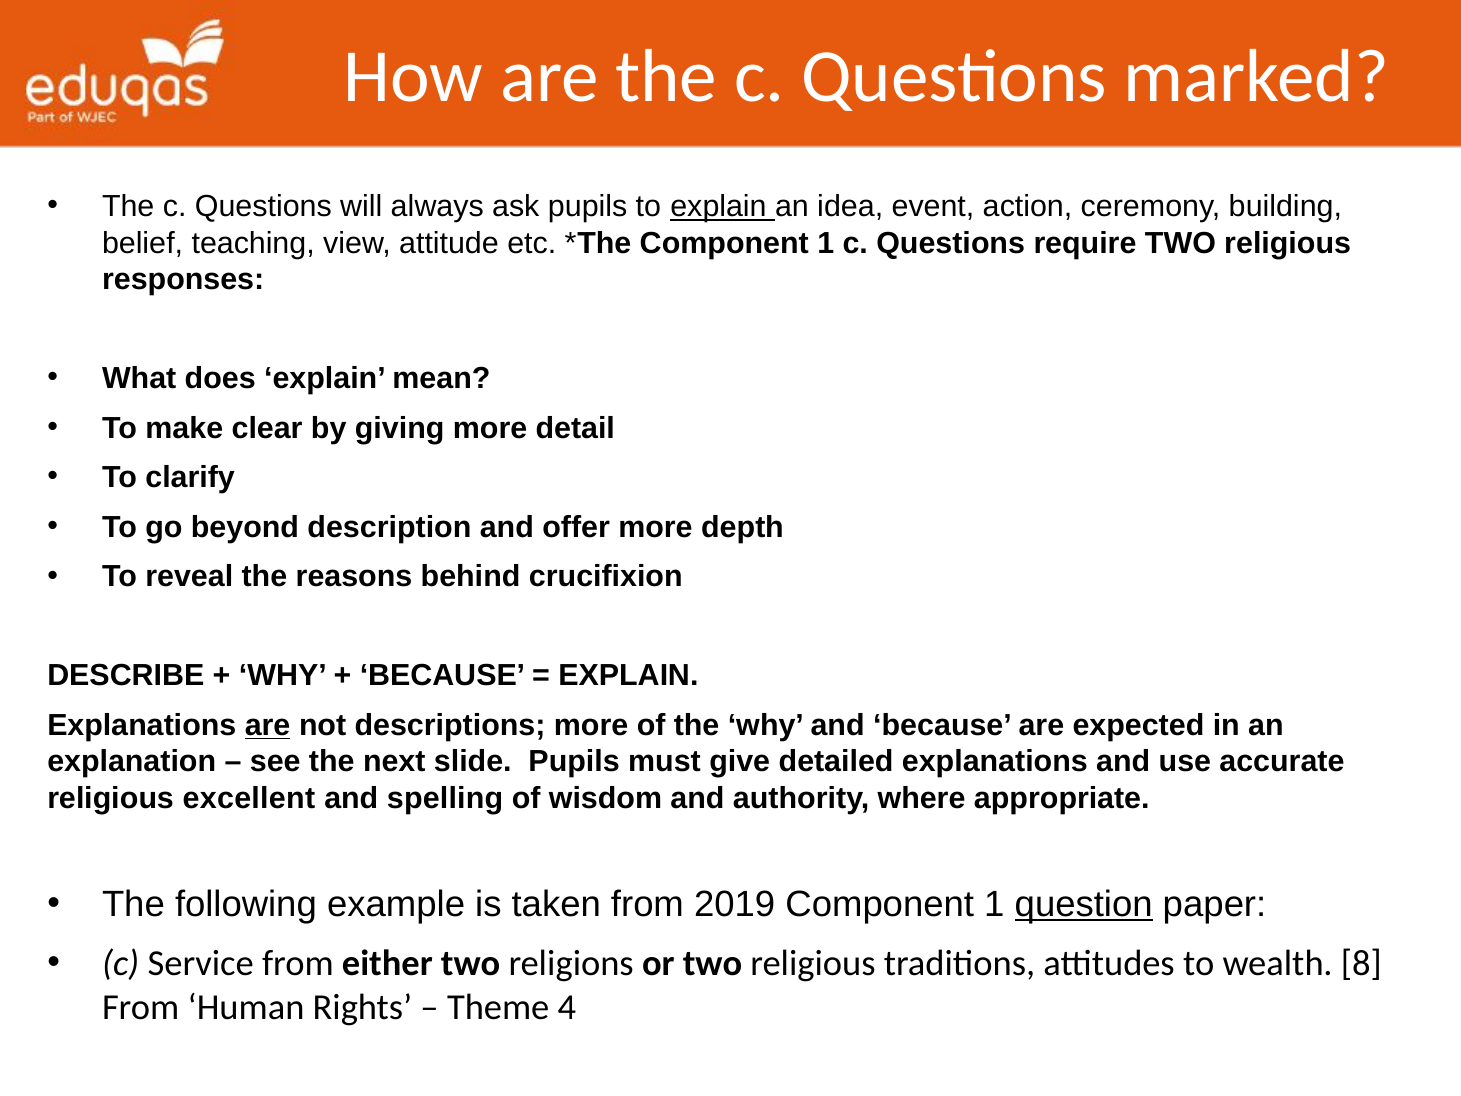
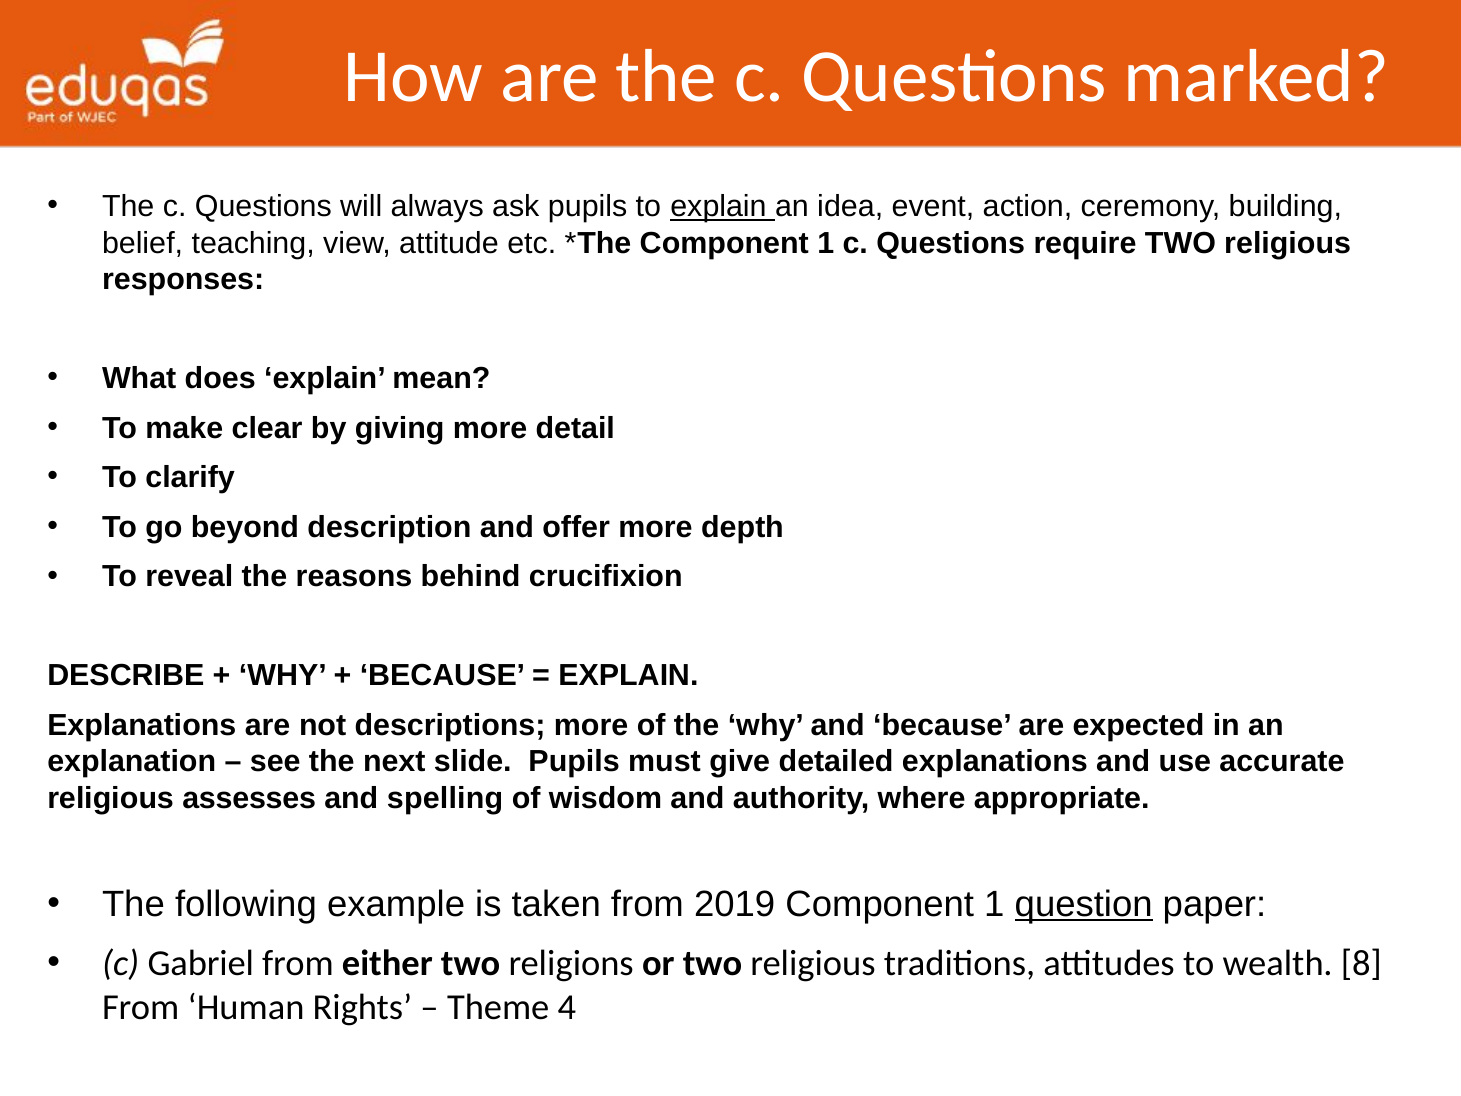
are underline: present -> none (268, 725)
excellent: excellent -> assesses (249, 798)
Service: Service -> Gabriel (201, 963)
